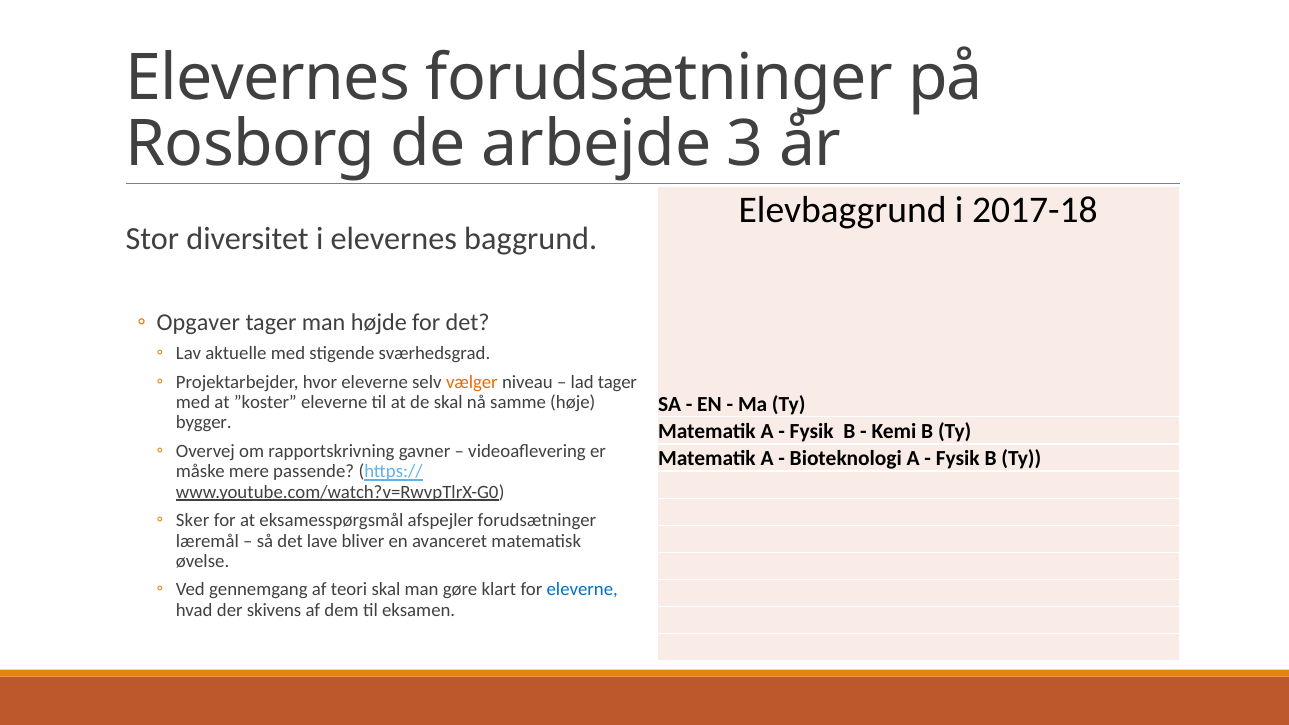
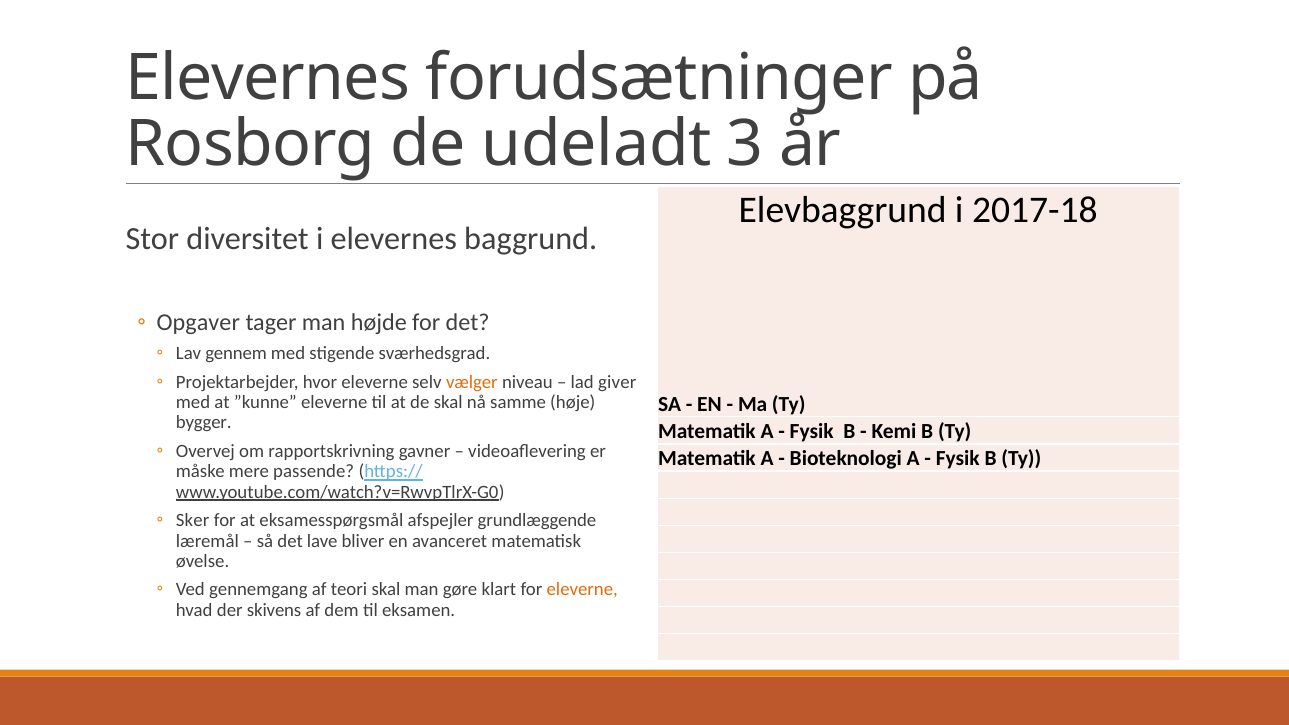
arbejde: arbejde -> udeladt (597, 144)
aktuelle: aktuelle -> gennem (236, 354)
lad tager: tager -> giver (617, 382)
”koster: ”koster -> ”kunne (265, 402)
afspejler forudsætninger: forudsætninger -> grundlæggende (537, 521)
eleverne colour: blue -> orange (582, 590)
